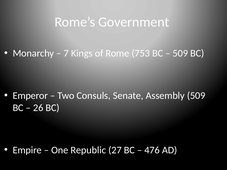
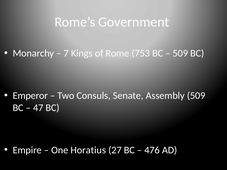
26: 26 -> 47 (38, 108)
Republic: Republic -> Horatius (88, 150)
